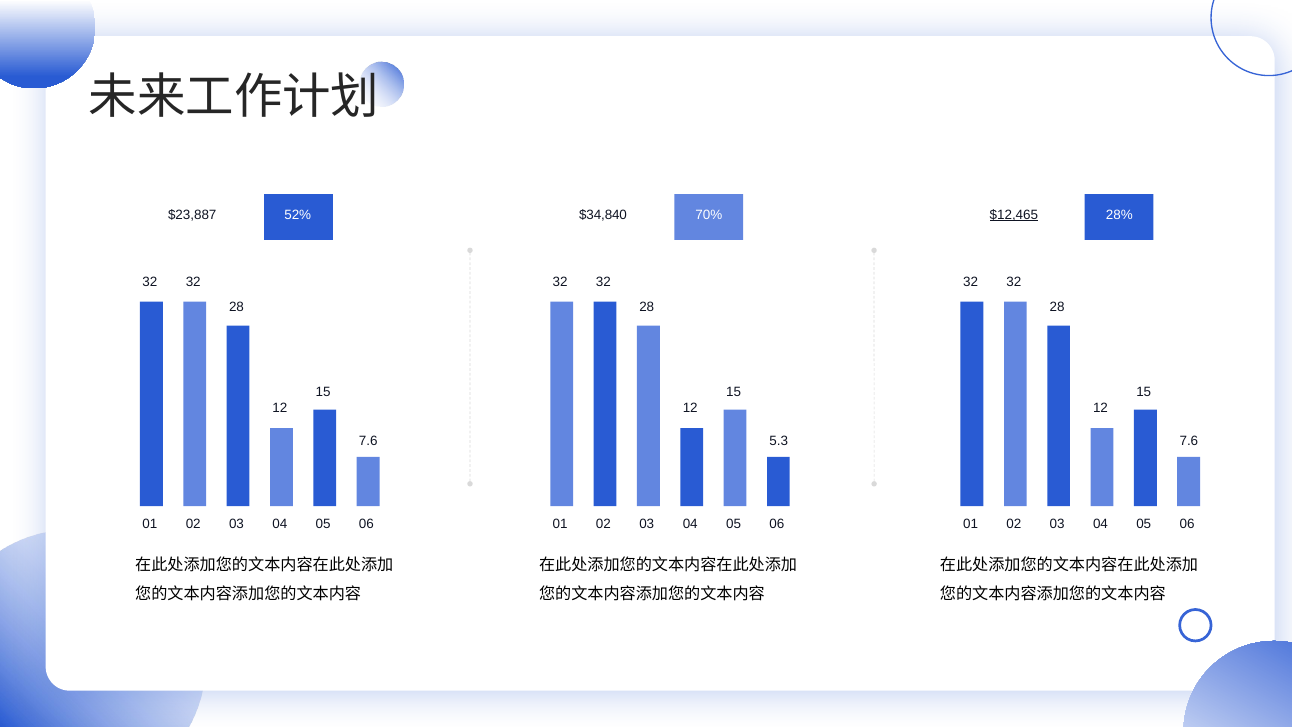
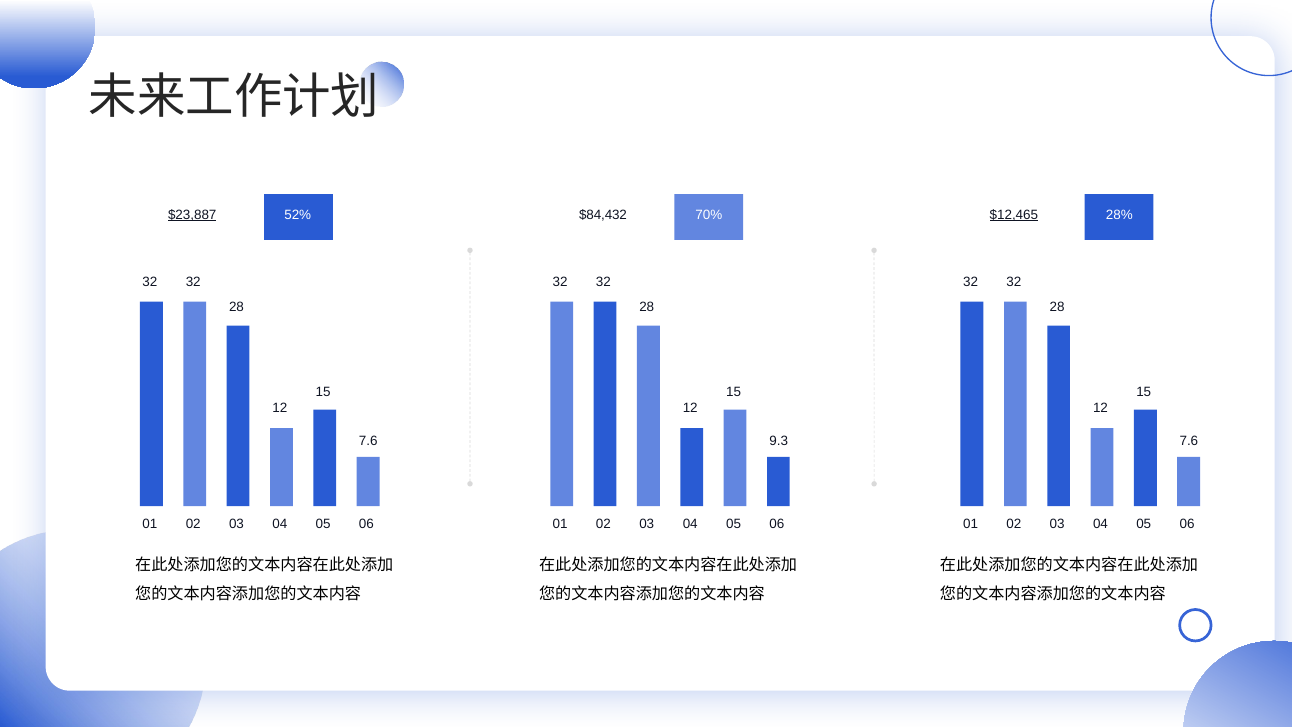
$23,887 underline: none -> present (192, 215)
$34,840: $34,840 -> $84,432 (603, 215)
5.3: 5.3 -> 9.3 (779, 441)
